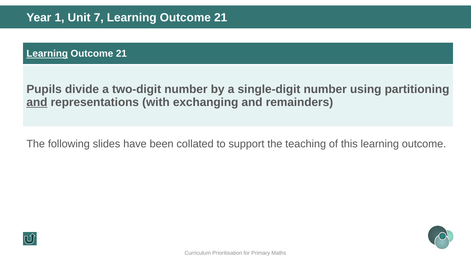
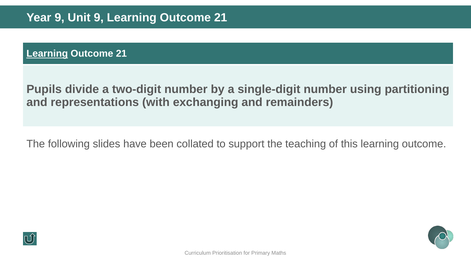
Year 1: 1 -> 9 (60, 18)
Unit 7: 7 -> 9 (99, 18)
and underline: present -> none (37, 102)
